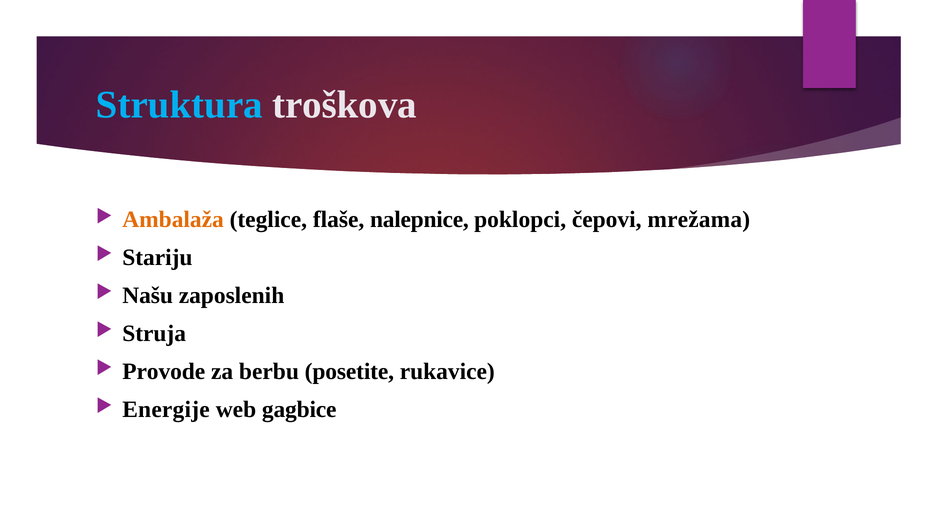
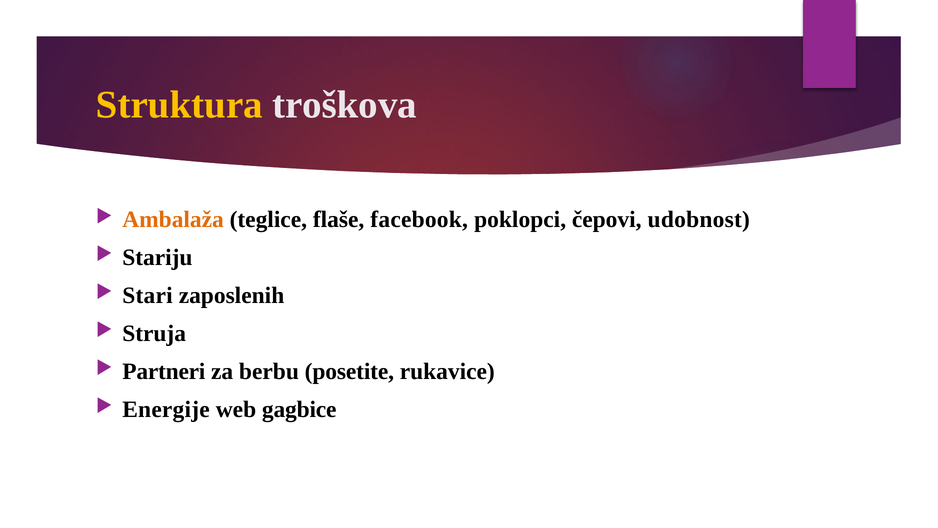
Struktura colour: light blue -> yellow (179, 105)
nalepnice: nalepnice -> facebook (419, 220)
mrežama: mrežama -> udobnost (699, 220)
Našu: Našu -> Stari (147, 295)
Provode: Provode -> Partneri (164, 371)
